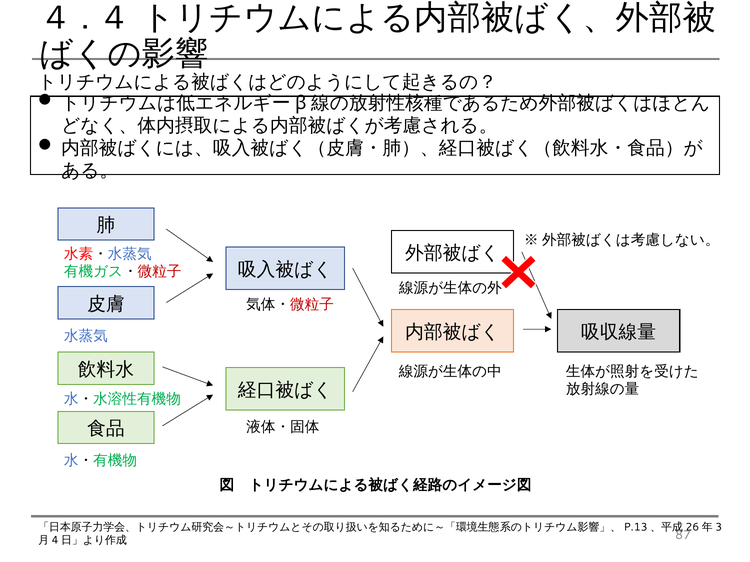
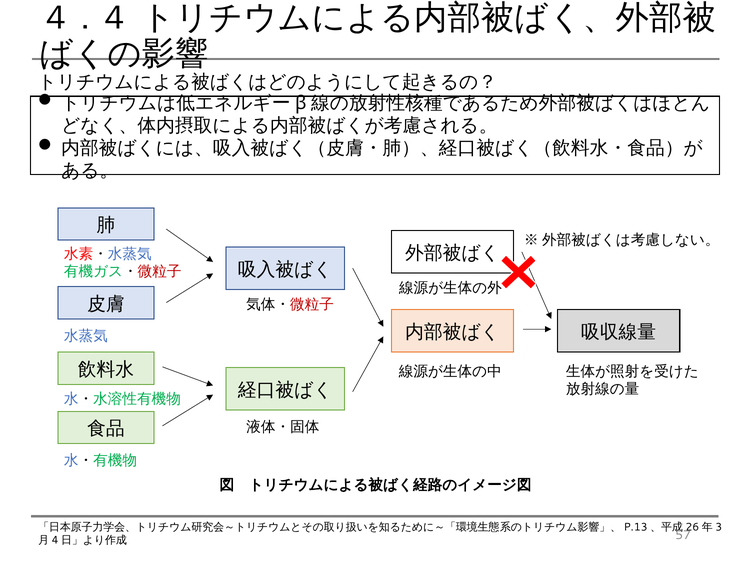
87: 87 -> 57 (683, 536)
